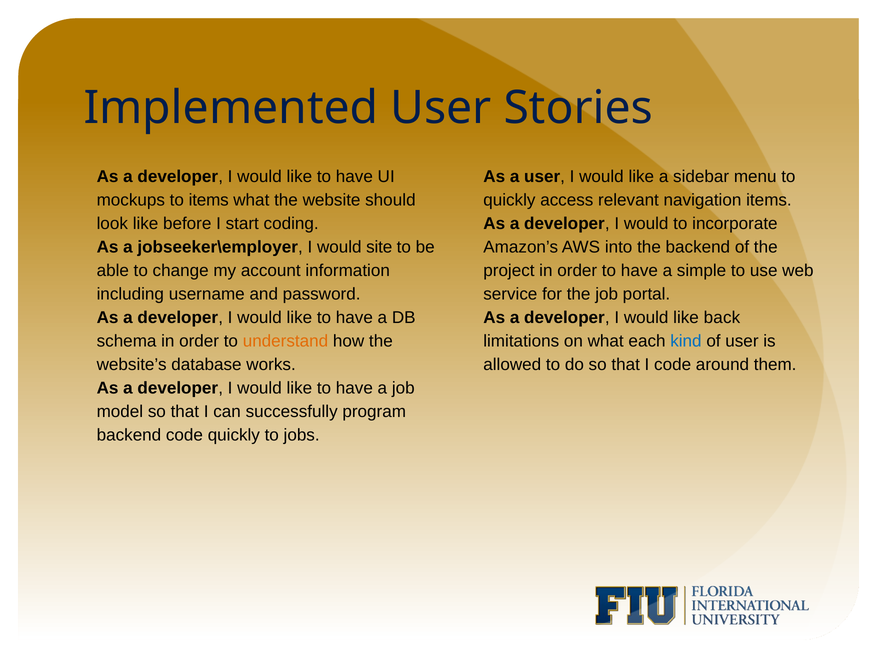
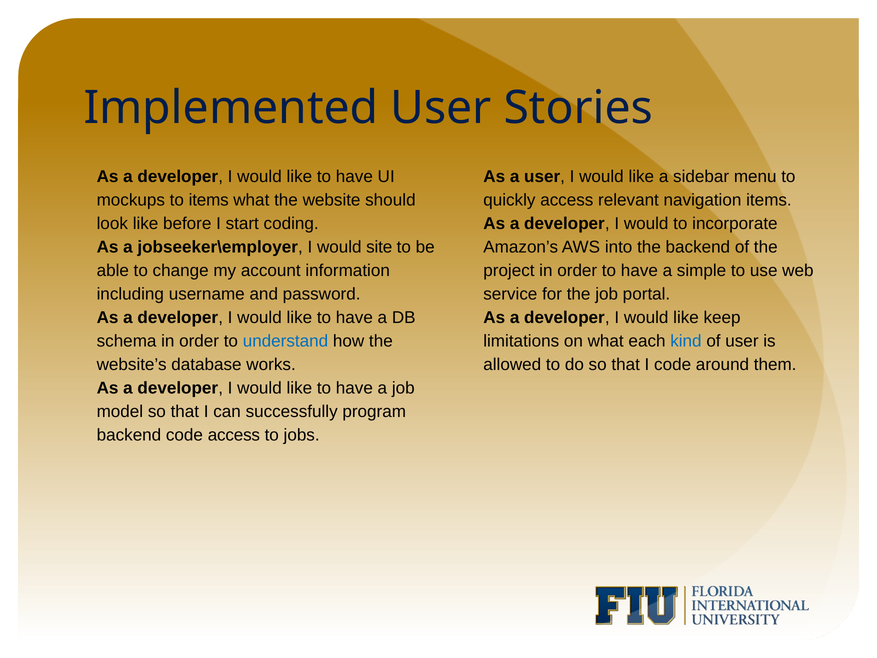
back: back -> keep (722, 318)
understand colour: orange -> blue (285, 341)
code quickly: quickly -> access (234, 435)
